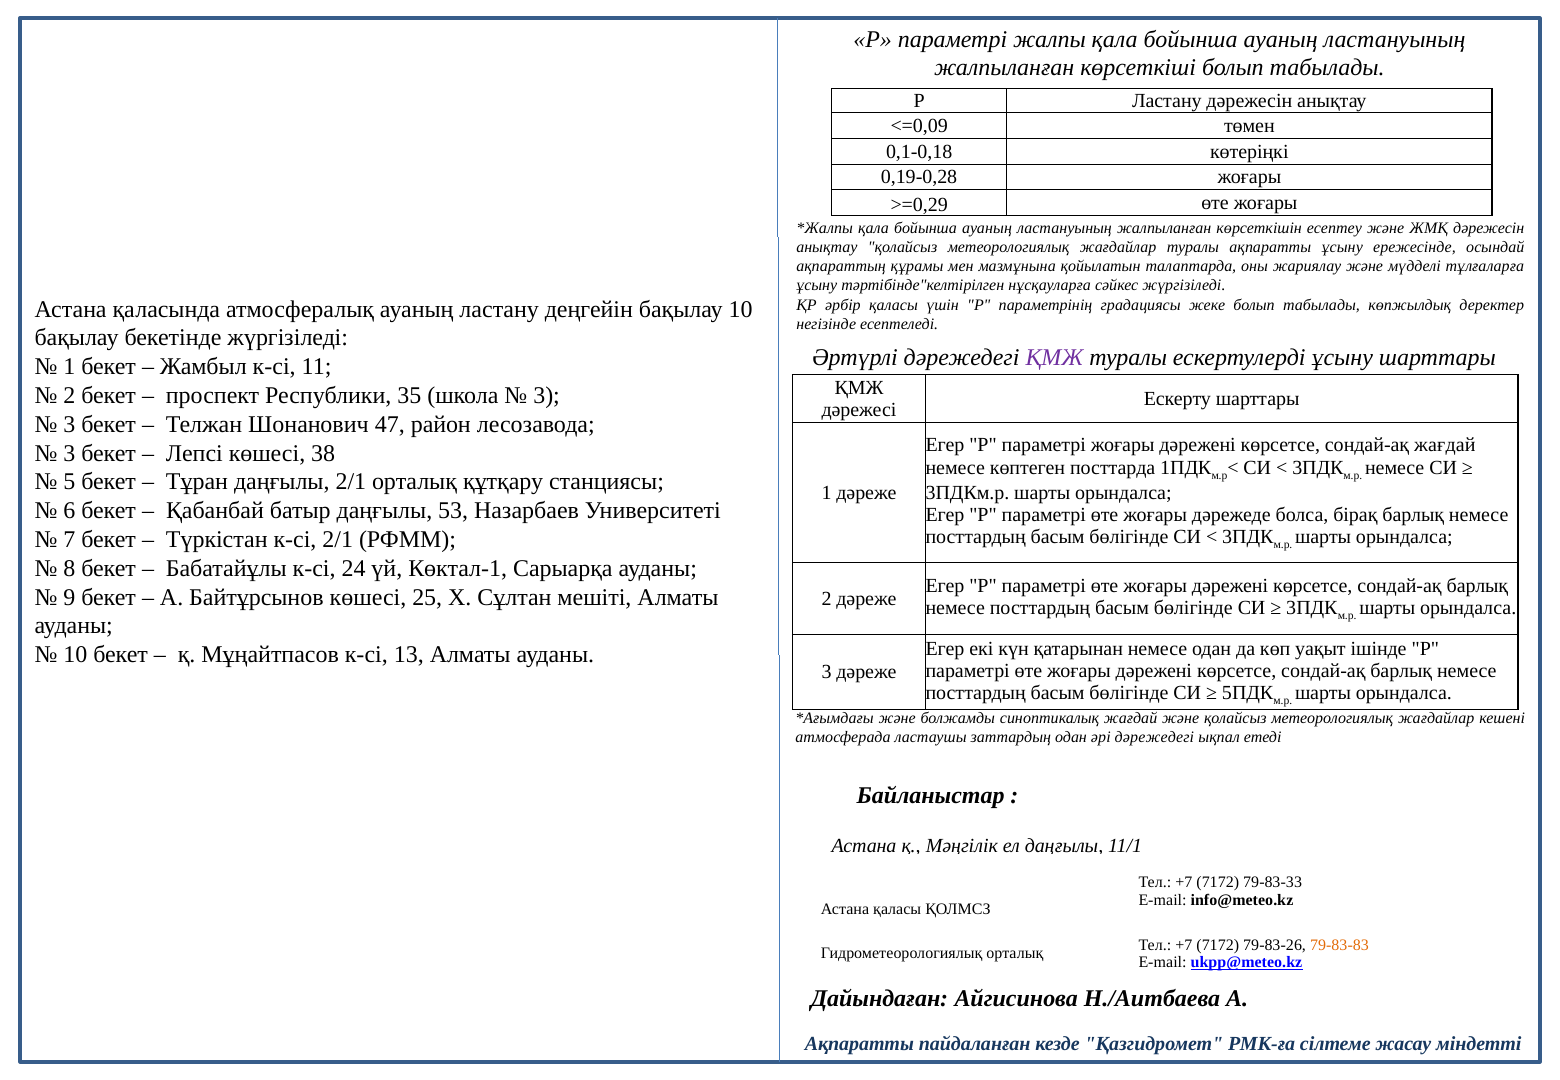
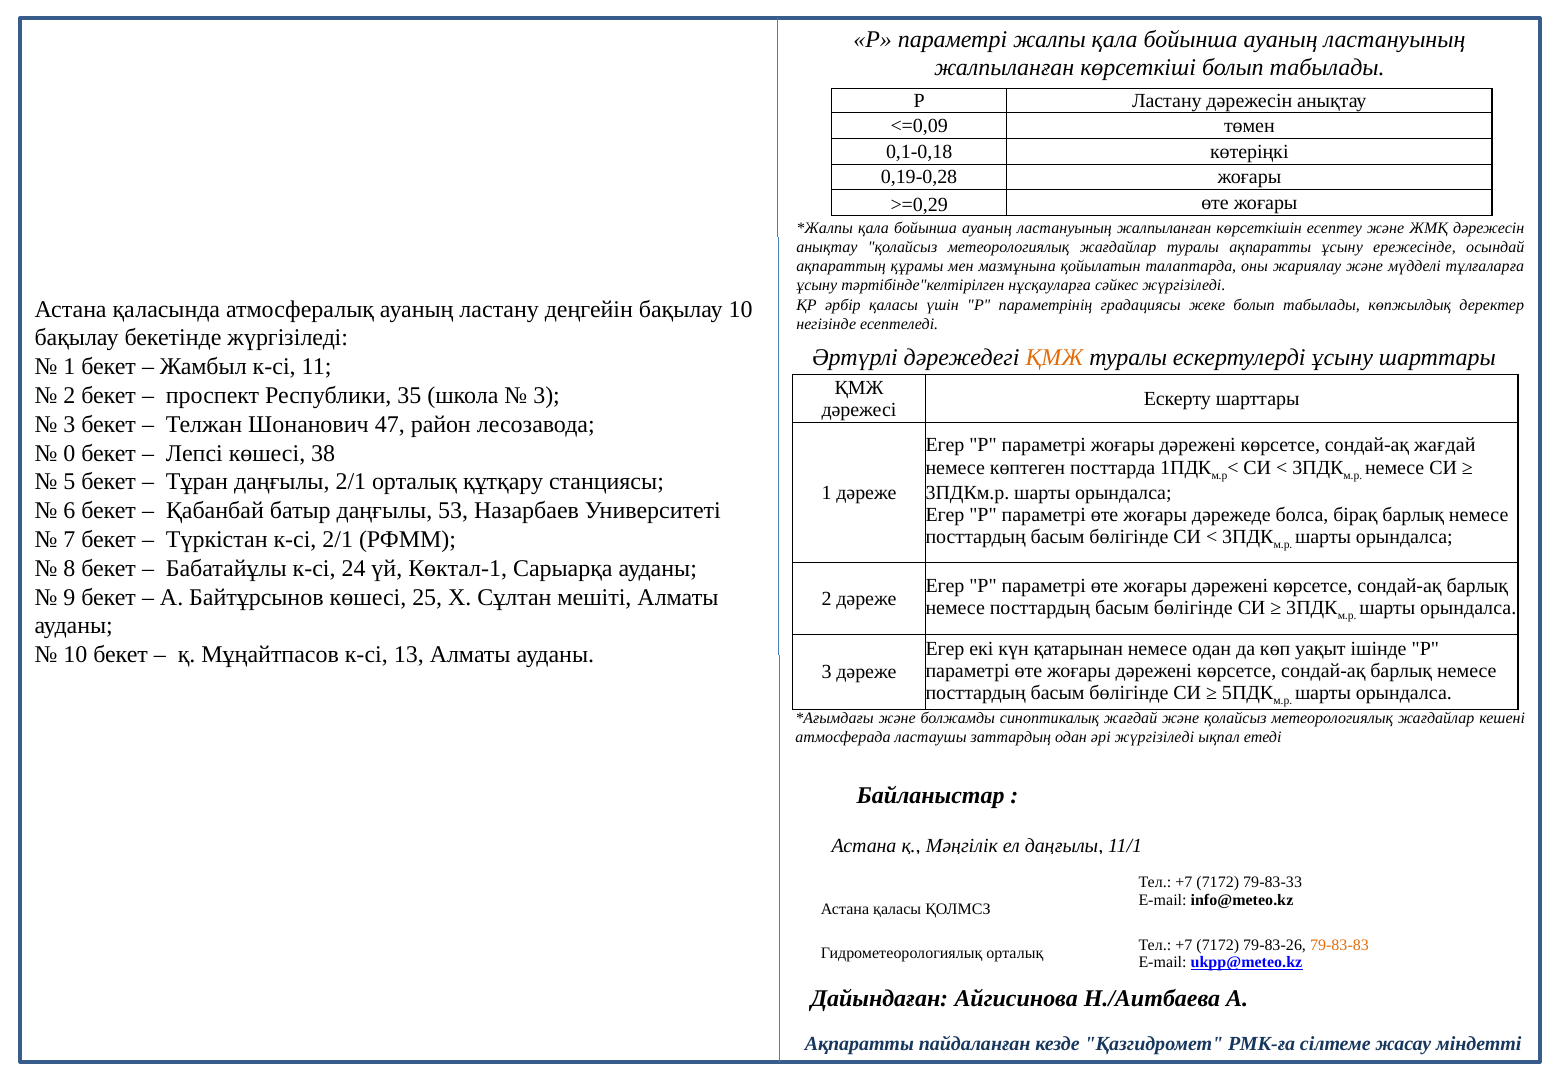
ҚМЖ colour: purple -> orange (1054, 358)
3: 3 -> 0 (69, 453)
әрі дәрежедегі: дәрежедегі -> жүргізіледі (1154, 737)
